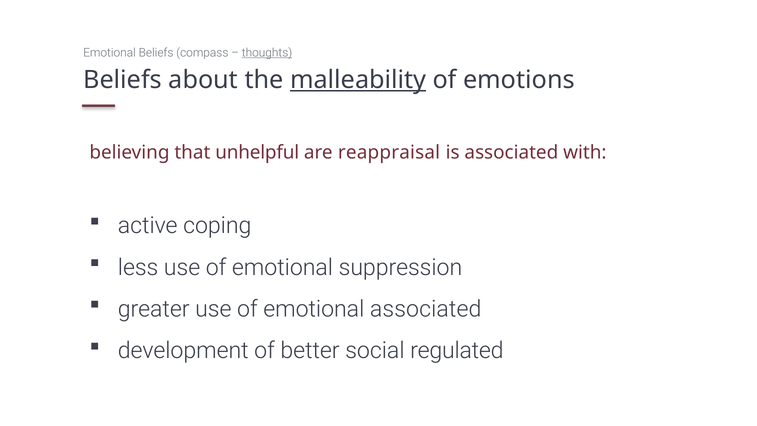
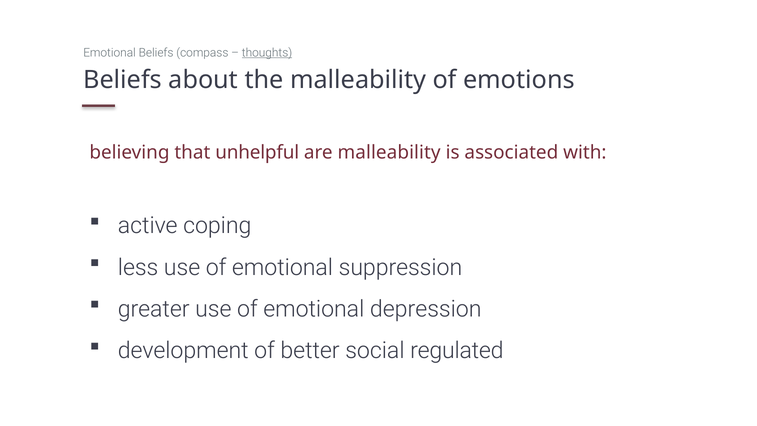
malleability underline: present -> none (358, 80)
are reappraisal: reappraisal -> malleability (389, 152)
emotional associated: associated -> depression (426, 309)
